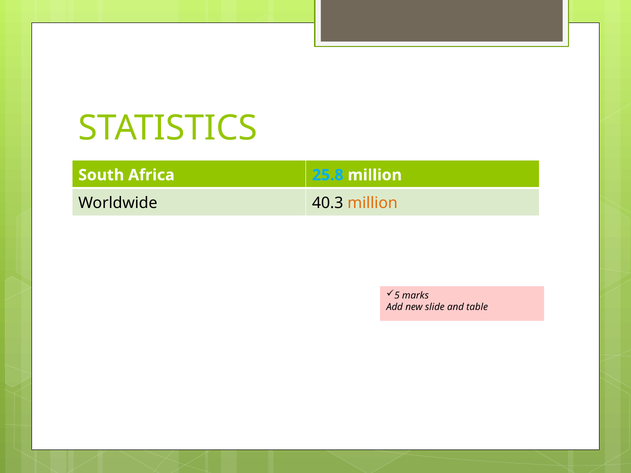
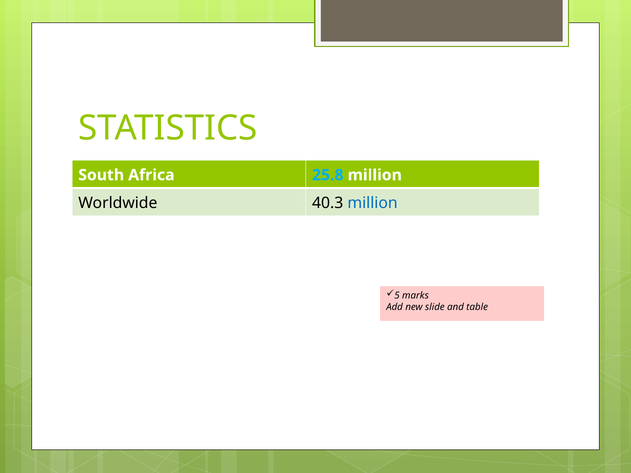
million colour: orange -> blue (373, 203)
